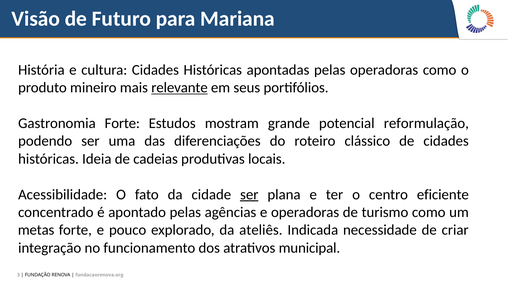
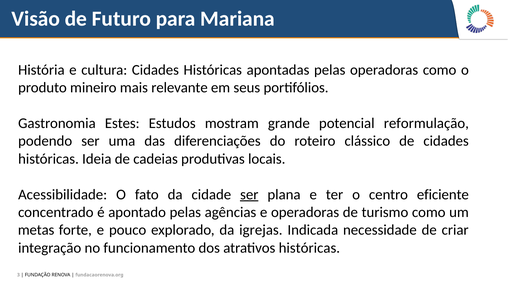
relevante underline: present -> none (180, 88)
Gastronomia Forte: Forte -> Estes (122, 123)
ateliês: ateliês -> igrejas (261, 230)
atrativos municipal: municipal -> históricas (309, 248)
